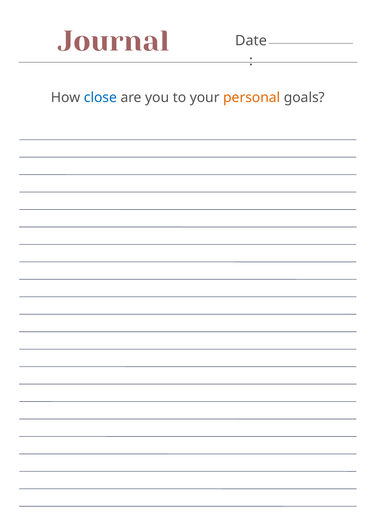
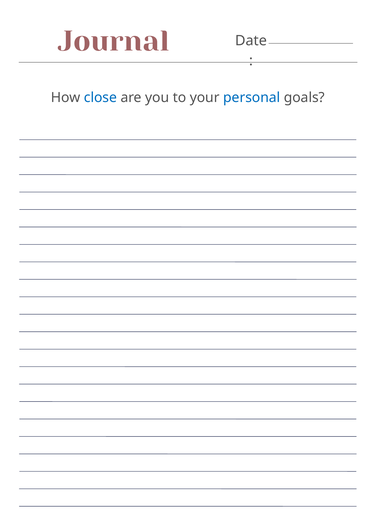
personal colour: orange -> blue (252, 98)
